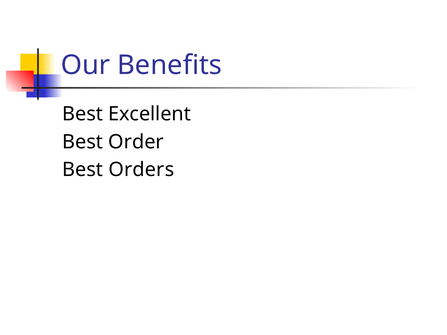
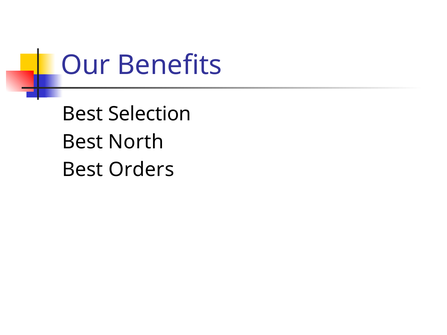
Excellent: Excellent -> Selection (150, 114)
Order: Order -> North (136, 142)
